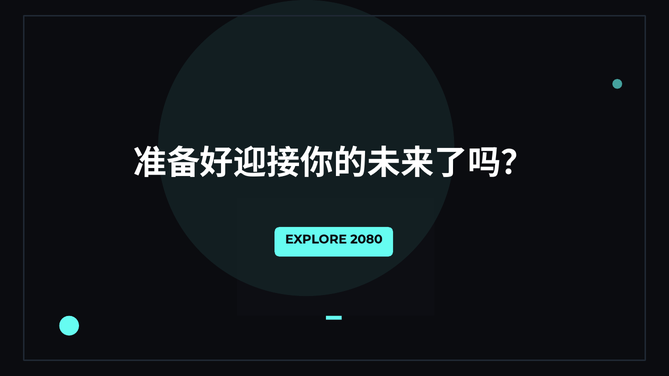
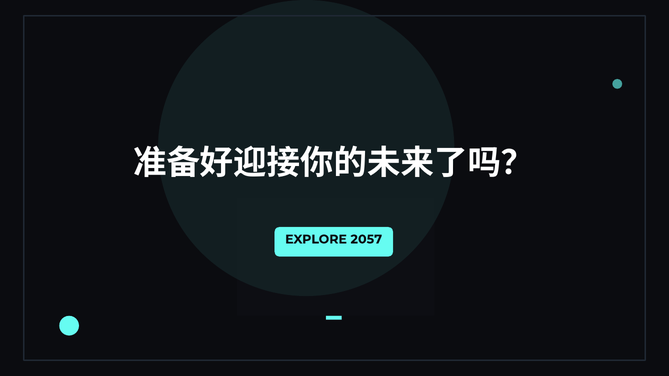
2080: 2080 -> 2057 (366, 239)
